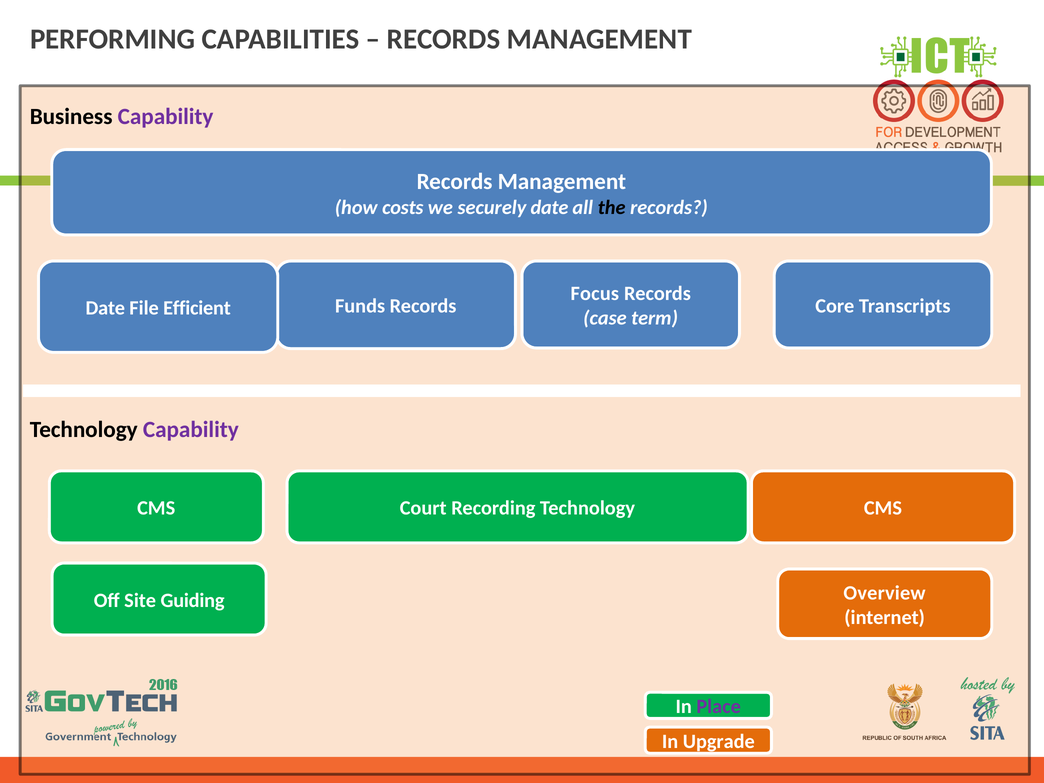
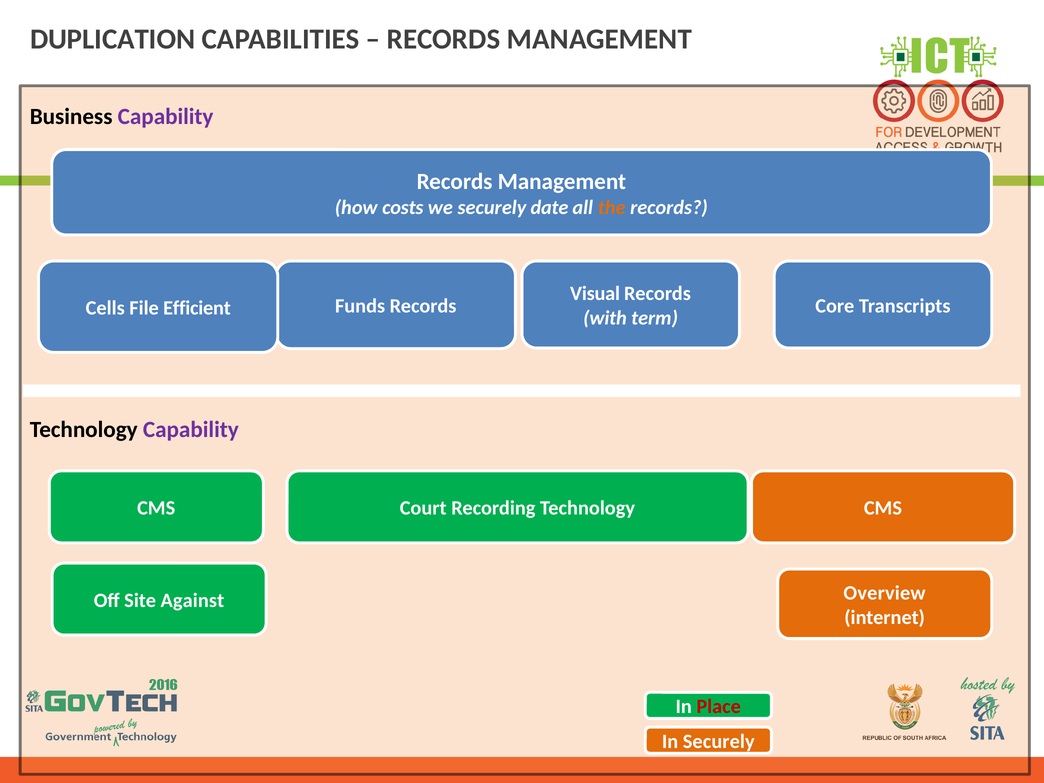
PERFORMING: PERFORMING -> DUPLICATION (113, 39)
the colour: black -> orange (612, 208)
Focus: Focus -> Visual (595, 294)
Date: Date -> Cells (105, 308)
case: case -> with (605, 318)
Guiding: Guiding -> Against (192, 600)
Place colour: purple -> red (719, 707)
In Upgrade: Upgrade -> Securely (719, 742)
